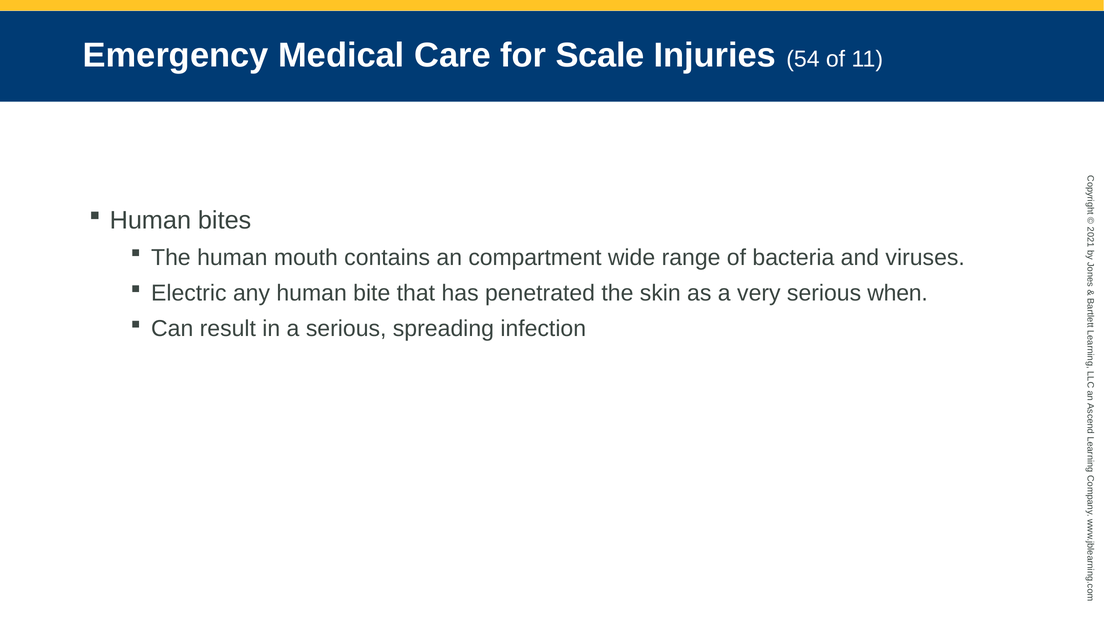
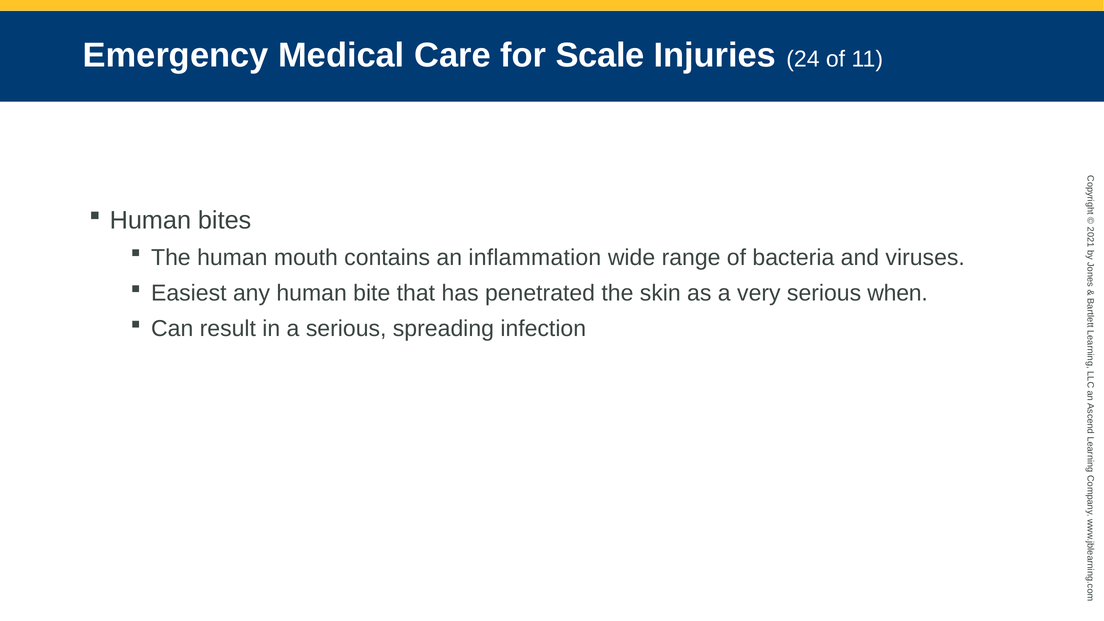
54: 54 -> 24 (803, 59)
compartment: compartment -> inflammation (535, 257)
Electric: Electric -> Easiest (189, 293)
